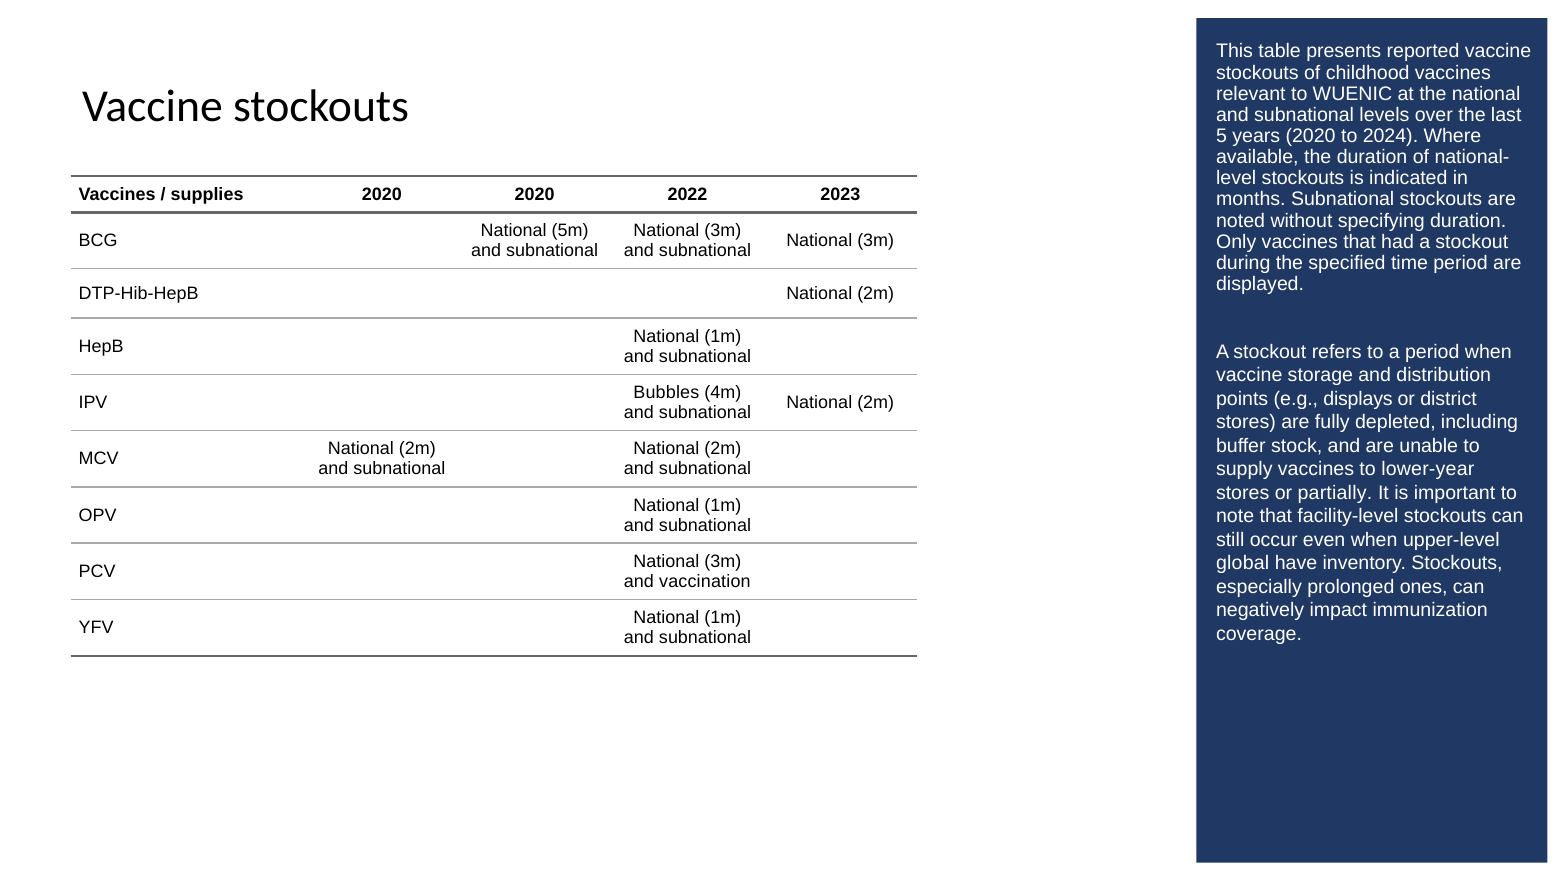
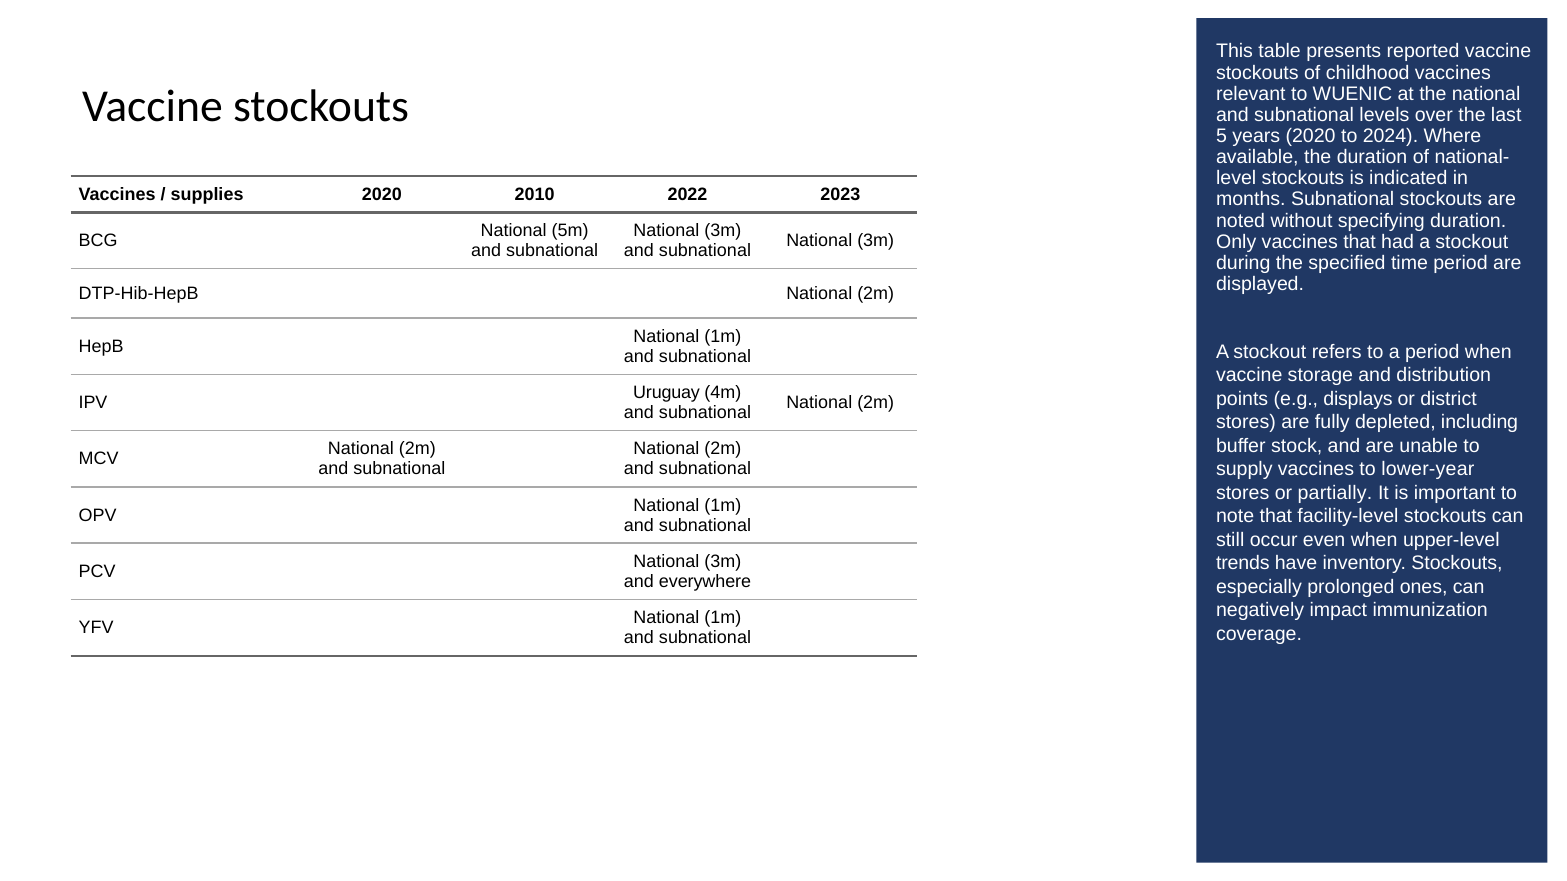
2020 2020: 2020 -> 2010 (535, 195)
Bubbles: Bubbles -> Uruguay (667, 393)
global: global -> trends (1243, 564)
vaccination: vaccination -> everywhere (705, 582)
